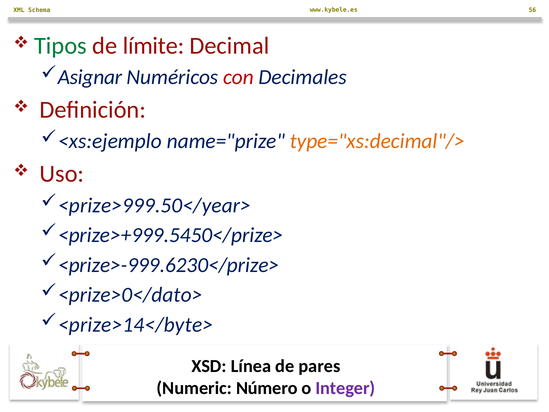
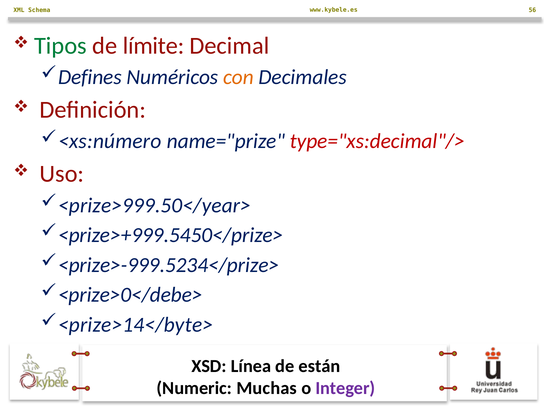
Asignar: Asignar -> Defines (90, 77)
con colour: red -> orange (238, 77)
<xs:ejemplo: <xs:ejemplo -> <xs:número (110, 141)
type="xs:decimal"/> colour: orange -> red (377, 141)
<prize>-999.6230</prize>: <prize>-999.6230</prize> -> <prize>-999.5234</prize> (169, 265)
<prize>0</dato>: <prize>0</dato> -> <prize>0</debe> (130, 295)
pares: pares -> están (319, 366)
Número: Número -> Muchas (267, 388)
